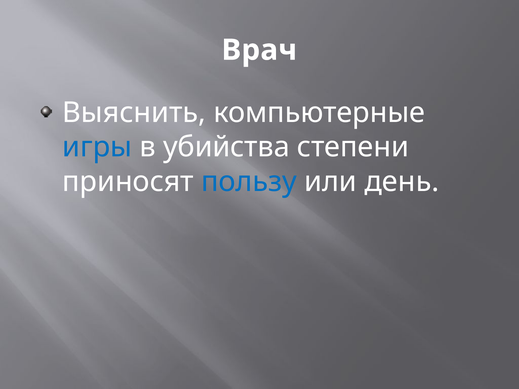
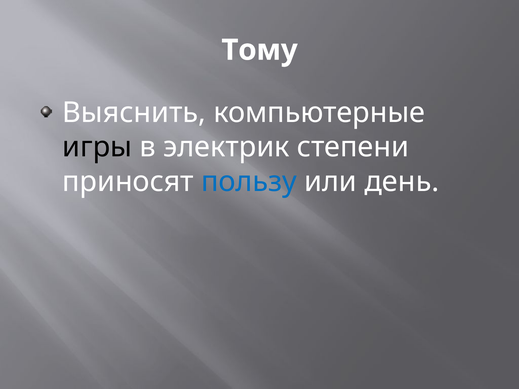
Врач: Врач -> Тому (260, 50)
игры colour: blue -> black (97, 147)
убийства: убийства -> электрик (226, 147)
